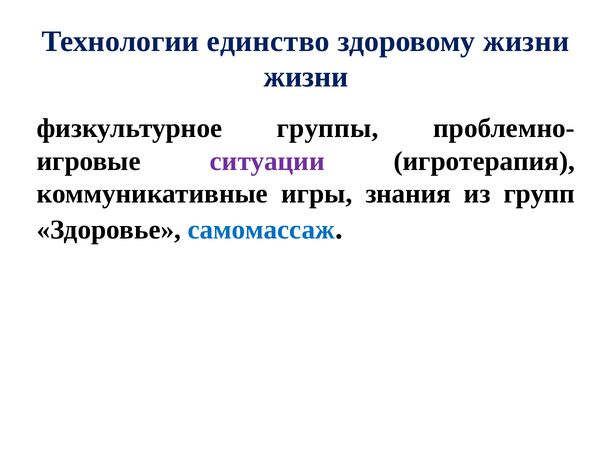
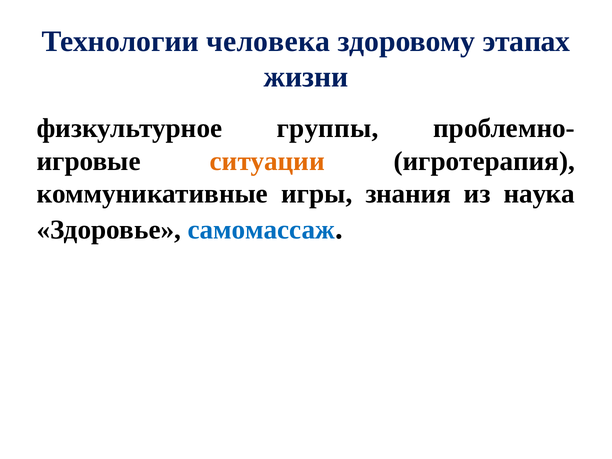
единство: единство -> человека (268, 41)
здоровому жизни: жизни -> этапах (526, 41)
ситуации colour: purple -> orange (267, 161)
групп: групп -> наука (539, 194)
